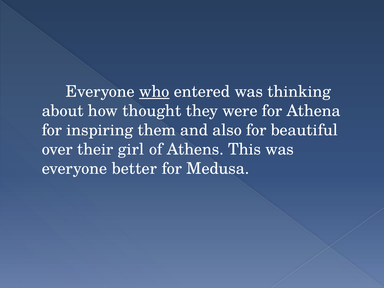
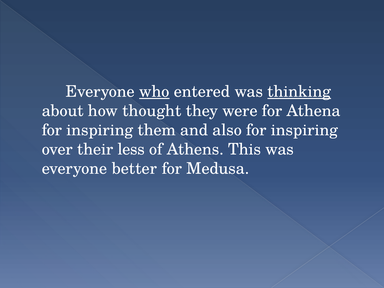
thinking underline: none -> present (299, 92)
also for beautiful: beautiful -> inspiring (304, 130)
girl: girl -> less (131, 149)
